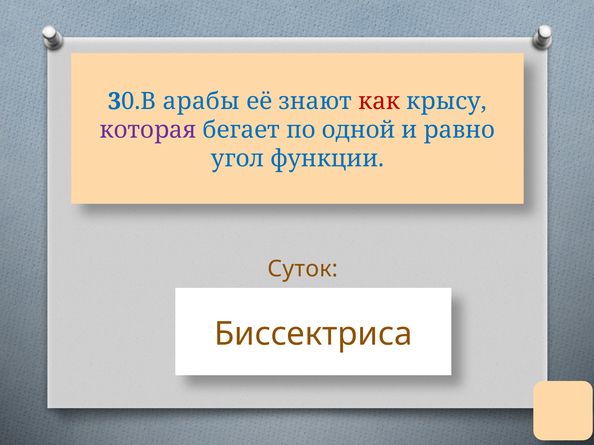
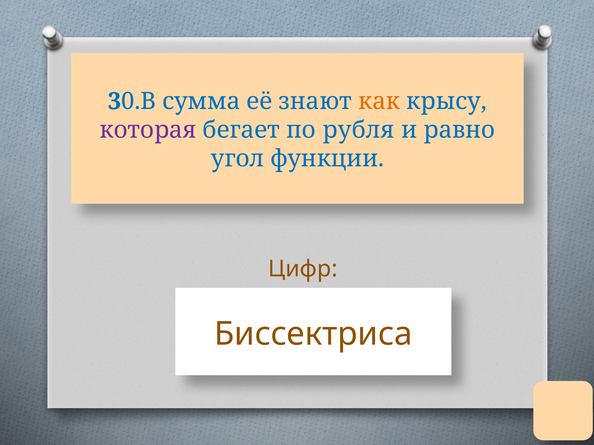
арабы: арабы -> сумма (201, 102)
как colour: red -> orange (379, 102)
одной: одной -> рубля (358, 130)
Суток: Суток -> Цифр (303, 269)
